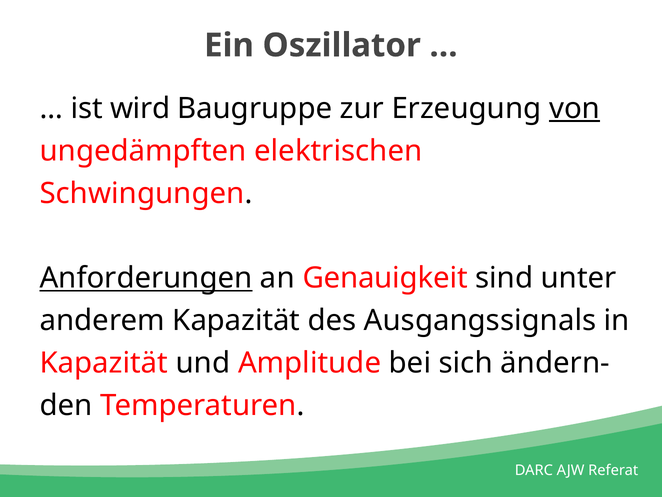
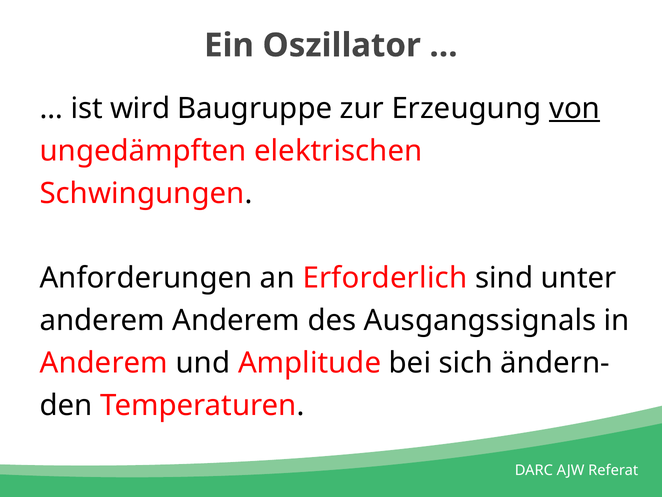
Anforderungen underline: present -> none (146, 278)
Genauigkeit: Genauigkeit -> Erforderlich (385, 278)
anderem Kapazität: Kapazität -> Anderem (236, 320)
Kapazität: Kapazität -> Anderem (104, 363)
